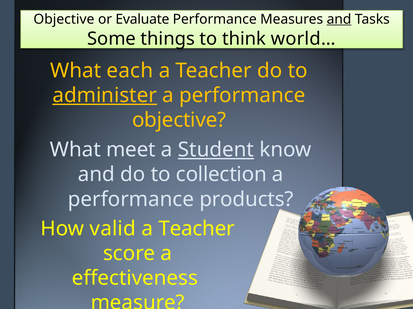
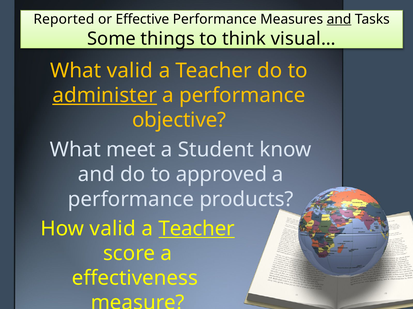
Objective: Objective -> Reported (64, 19)
Evaluate: Evaluate -> Effective (142, 19)
world…: world… -> visual… (303, 39)
What each: each -> valid (130, 71)
Student underline: present -> none (216, 150)
collection: collection -> approved (221, 175)
Teacher underline: none -> present (197, 229)
